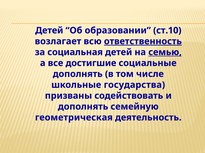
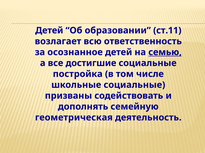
ст.10: ст.10 -> ст.11 (167, 31)
ответственность underline: present -> none (143, 41)
социальная: социальная -> осознанное (75, 52)
дополнять: дополнять -> постройка (78, 74)
школьные государства: государства -> социальные (134, 85)
